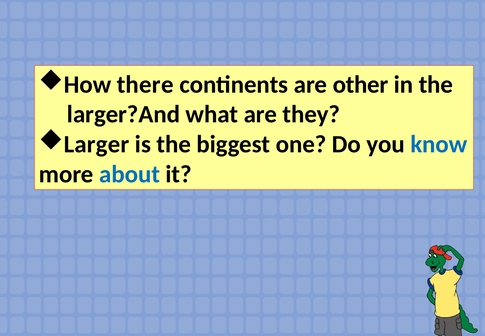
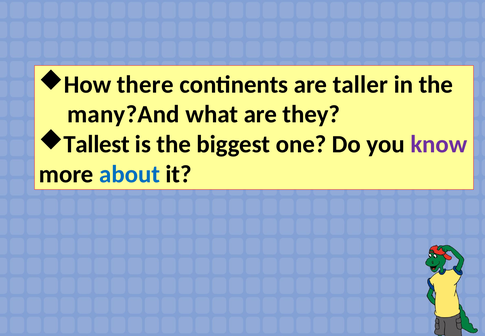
other: other -> taller (360, 84)
larger?And: larger?And -> many?And (123, 114)
Larger: Larger -> Tallest (97, 144)
know colour: blue -> purple (439, 144)
